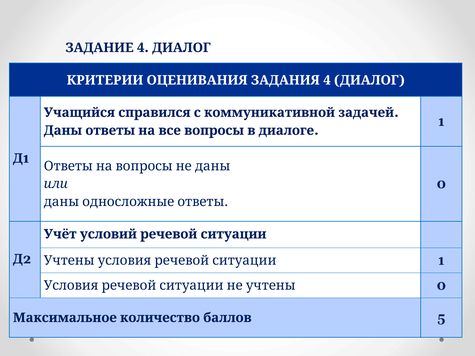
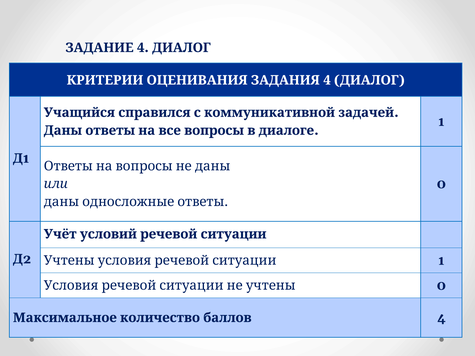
5: 5 -> 4 (441, 318)
